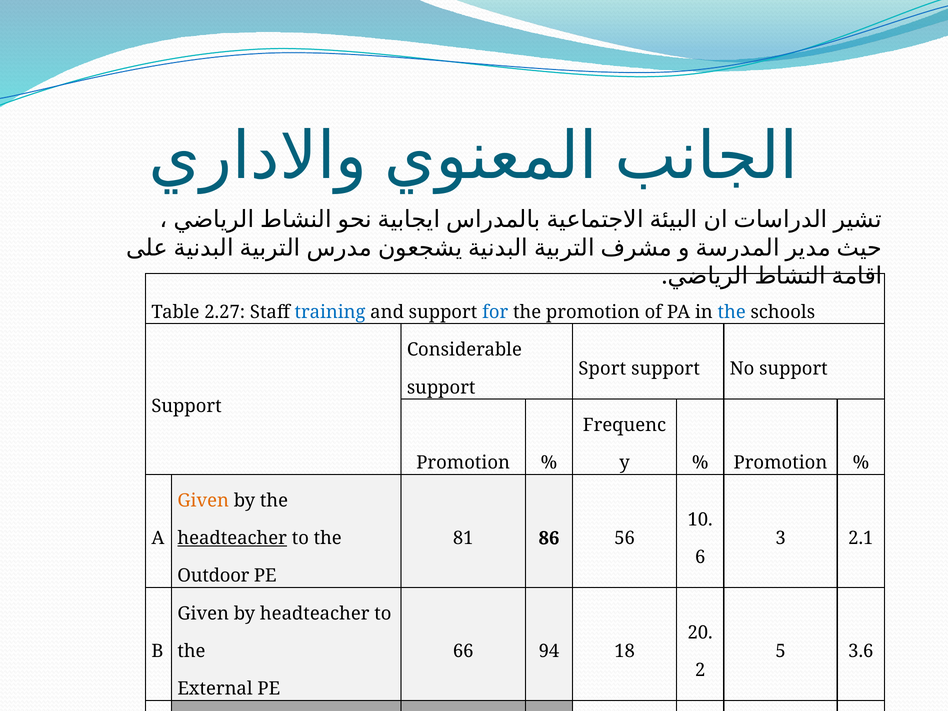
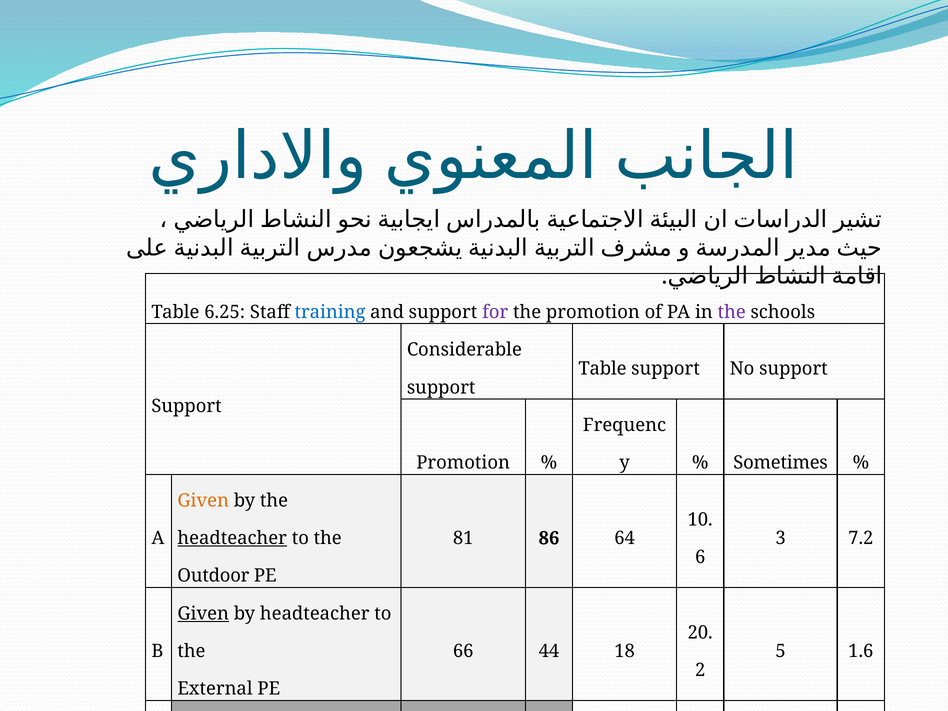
2.27: 2.27 -> 6.25 (225, 312)
for colour: blue -> purple (495, 312)
the colour: blue -> purple (732, 312)
Sport: Sport -> Table (602, 369)
Promotion: Promotion -> Sometimes (781, 463)
56: 56 -> 64 (625, 538)
2.1: 2.1 -> 7.2 (861, 538)
Given underline: none -> present (203, 614)
94: 94 -> 44 (549, 651)
3.6: 3.6 -> 1.6 (861, 651)
